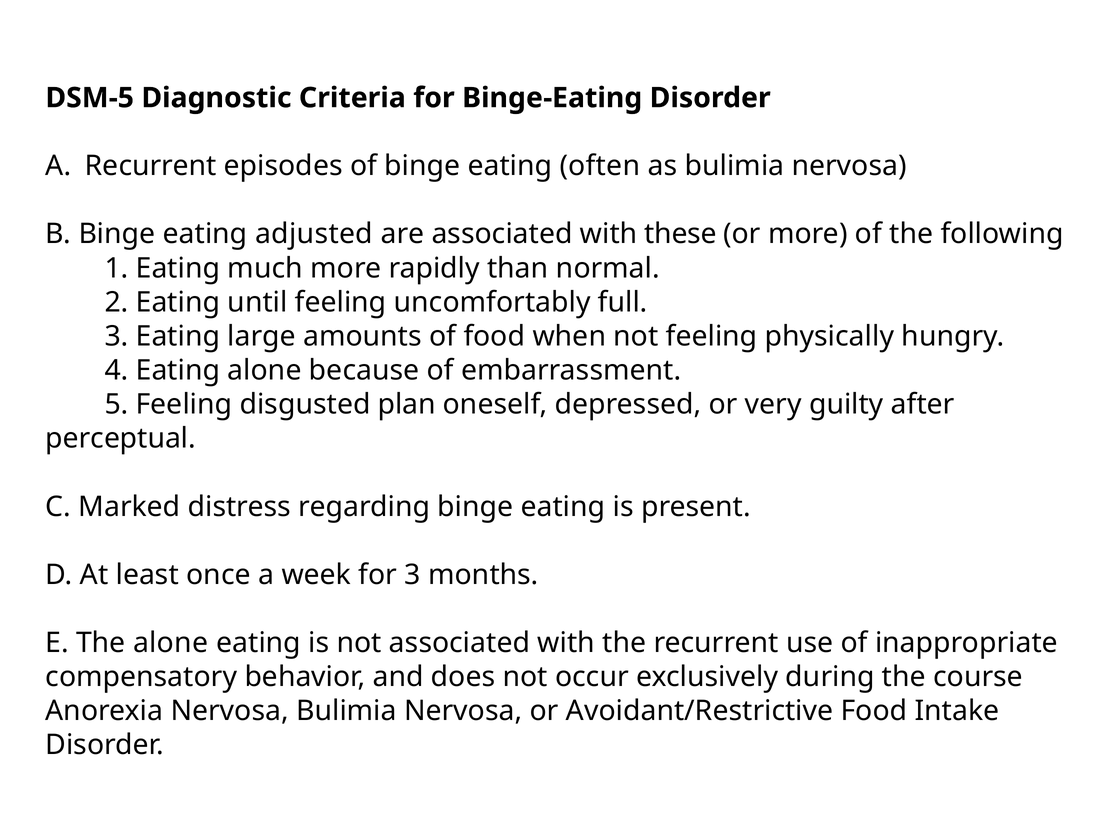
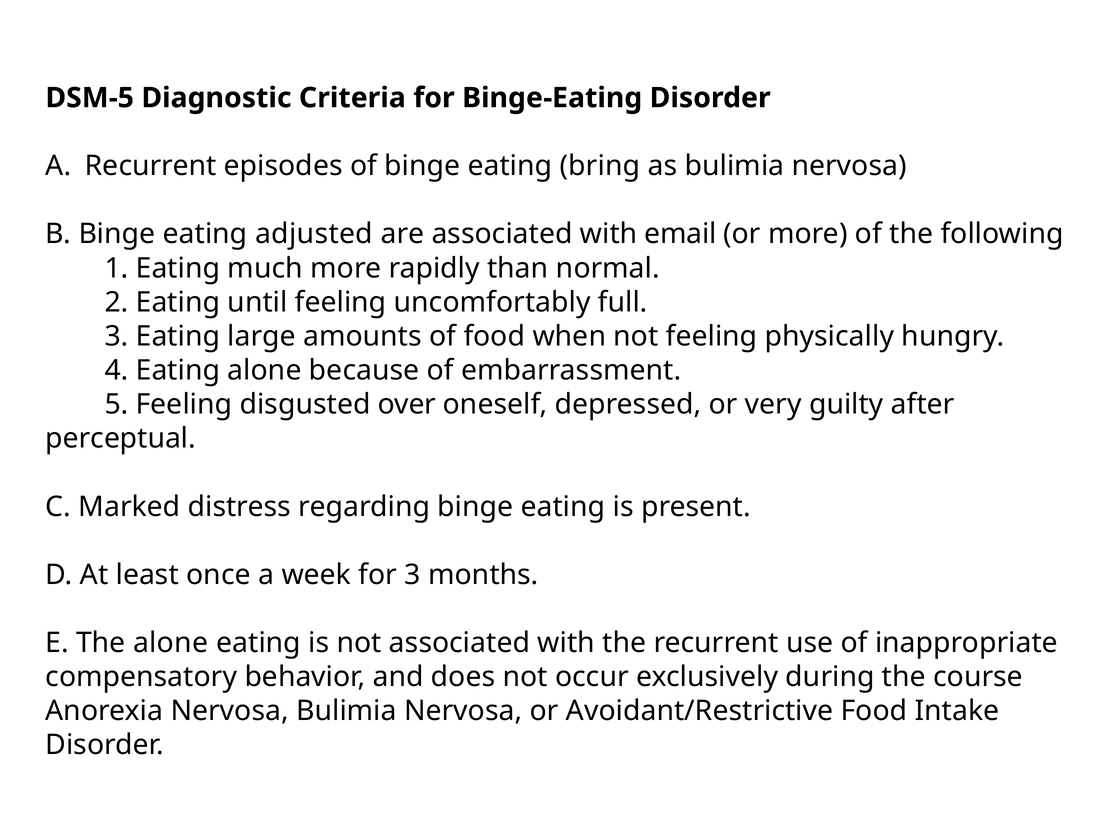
often: often -> bring (600, 166)
these: these -> email (680, 234)
plan: plan -> over (407, 405)
